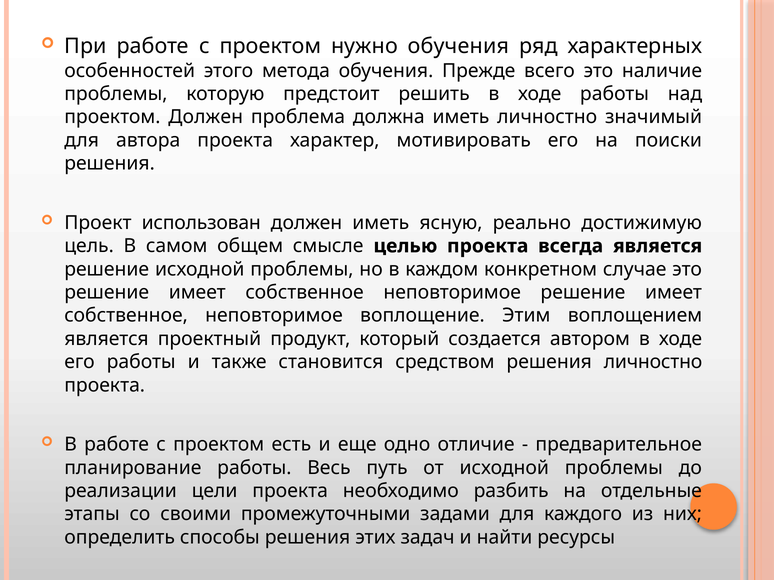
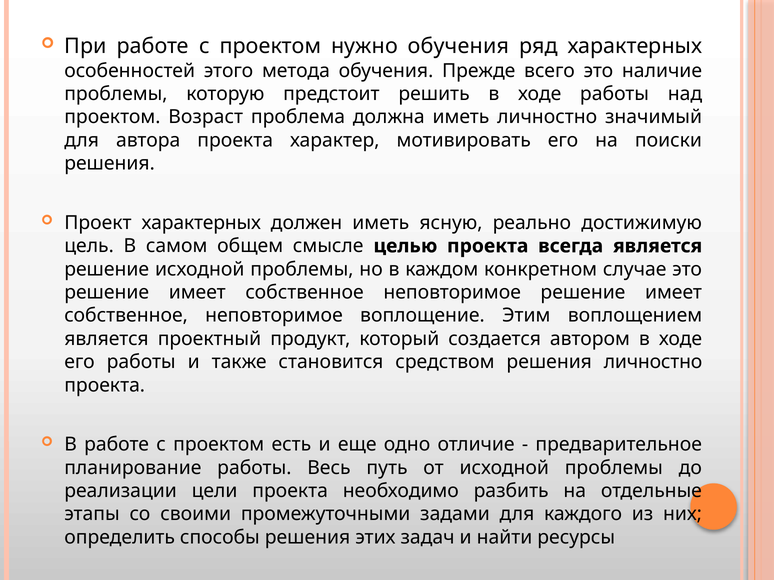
проектом Должен: Должен -> Возраст (206, 117)
Проект использован: использован -> характерных (201, 223)
